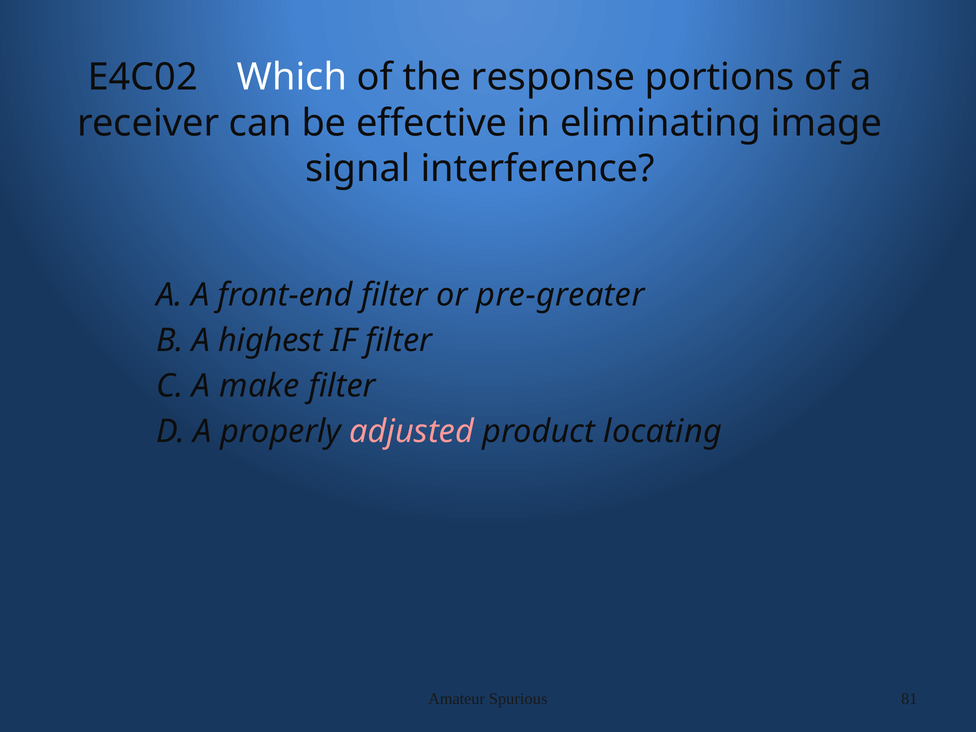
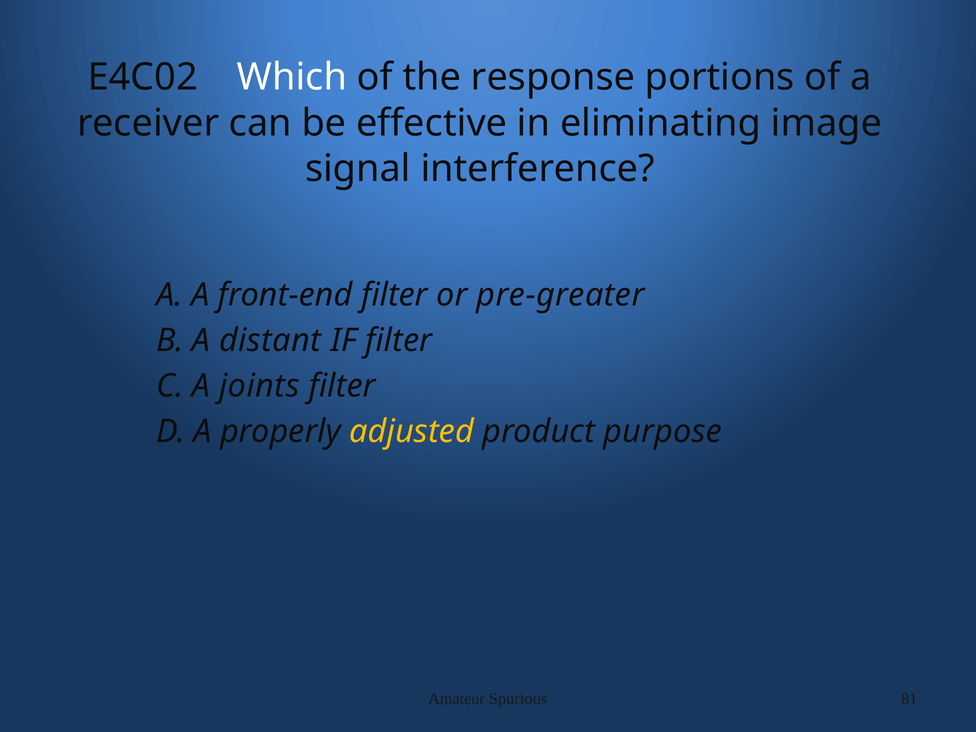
highest: highest -> distant (270, 341)
make: make -> joints (259, 386)
adjusted colour: pink -> yellow (412, 432)
locating: locating -> purpose (663, 432)
